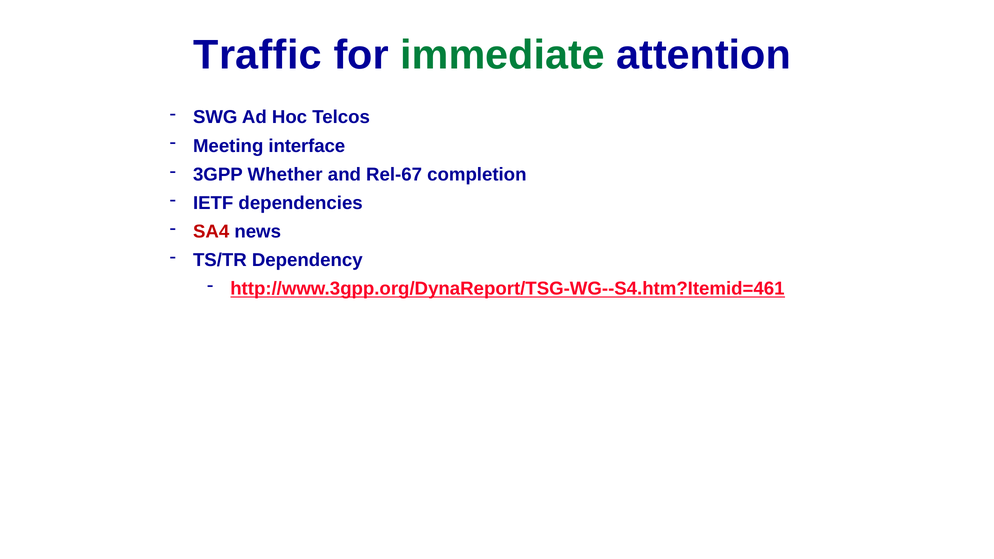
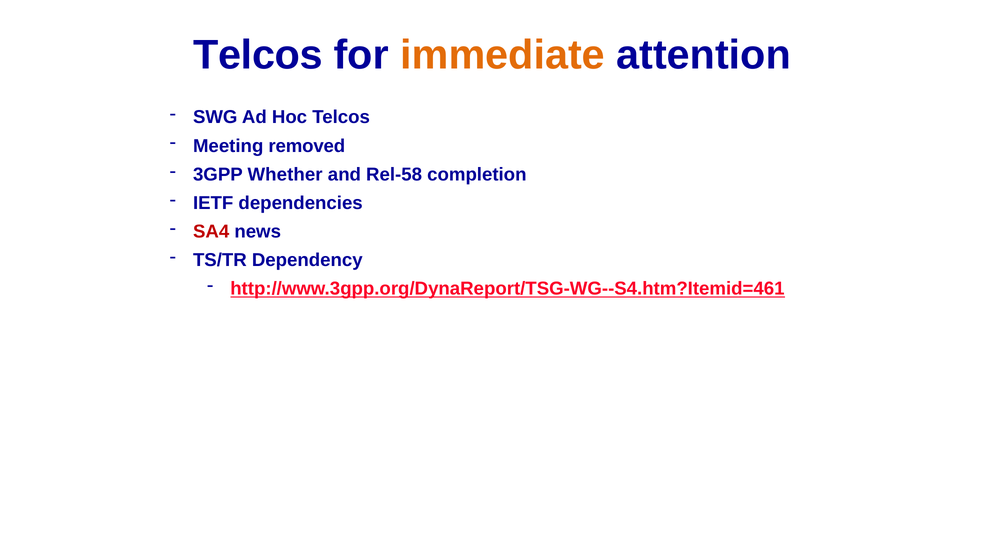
Traffic: Traffic -> Telcos (258, 55)
immediate colour: green -> orange (503, 55)
interface: interface -> removed (307, 146)
Rel-67: Rel-67 -> Rel-58 (394, 174)
